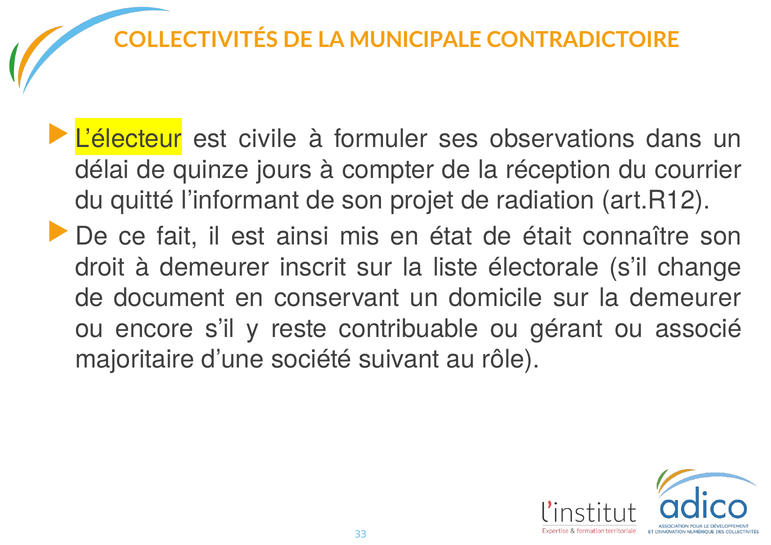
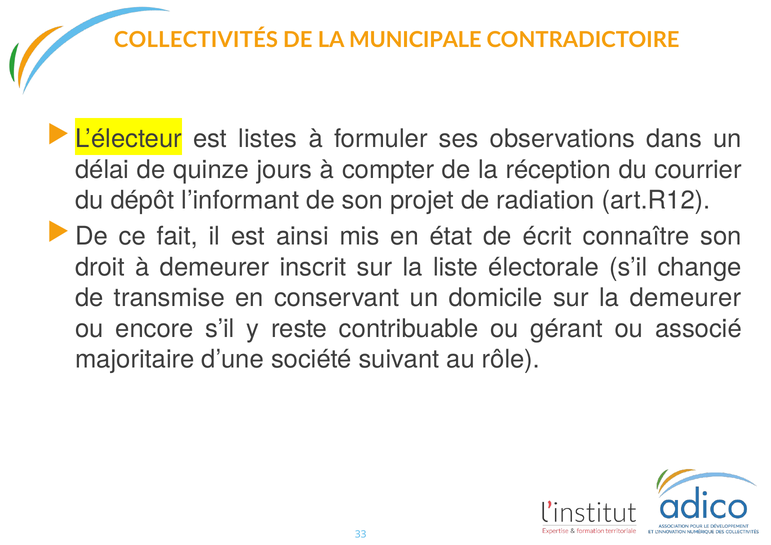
civile: civile -> listes (268, 139)
quitté: quitté -> dépôt (143, 201)
était: était -> écrit (547, 236)
document: document -> transmise (169, 298)
